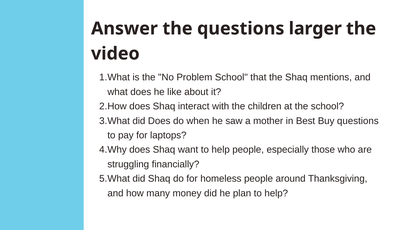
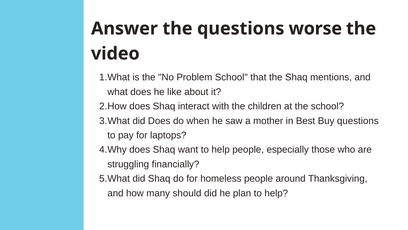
larger: larger -> worse (315, 28)
money: money -> should (187, 193)
